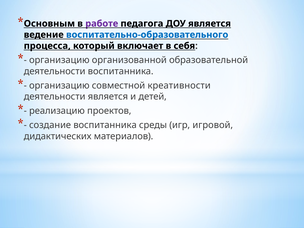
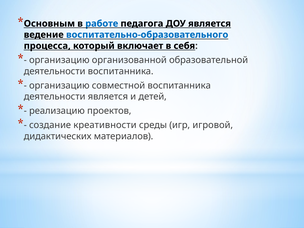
работе colour: purple -> blue (102, 24)
совместной креативности: креативности -> воспитанника (179, 85)
создание воспитанника: воспитанника -> креативности (105, 125)
